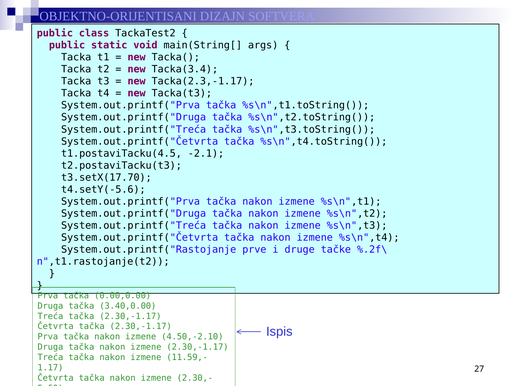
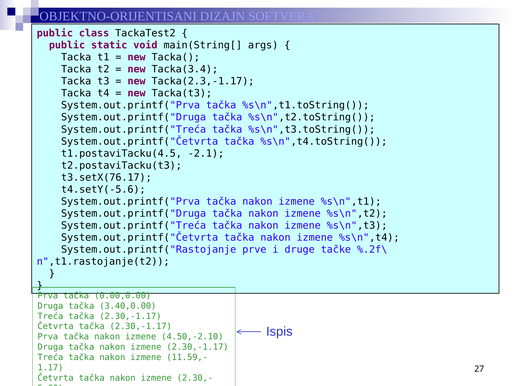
t3.setX(17.70: t3.setX(17.70 -> t3.setX(76.17 (106, 178)
